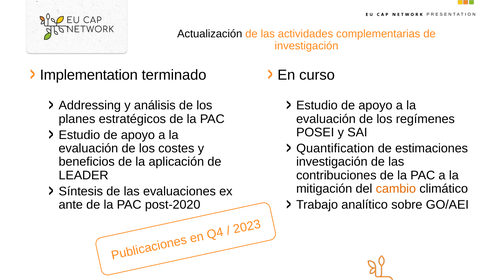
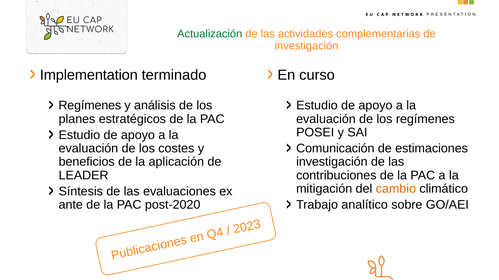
Actualización colour: black -> green (210, 34)
Addressing: Addressing -> Regímenes (90, 106)
Quantification: Quantification -> Comunicación (335, 149)
